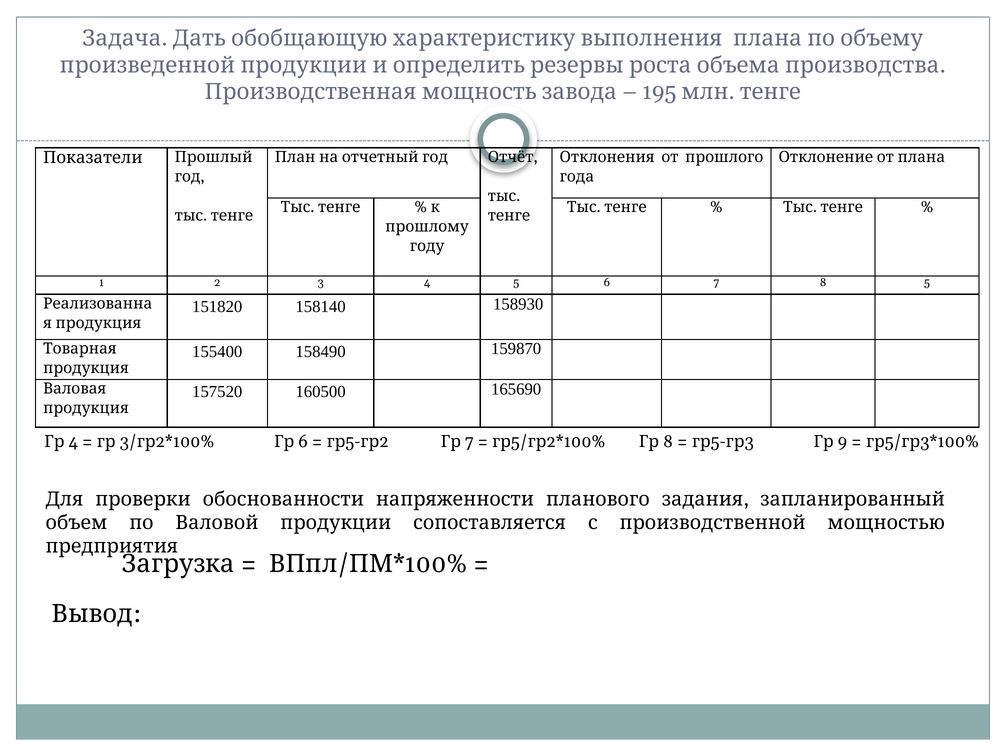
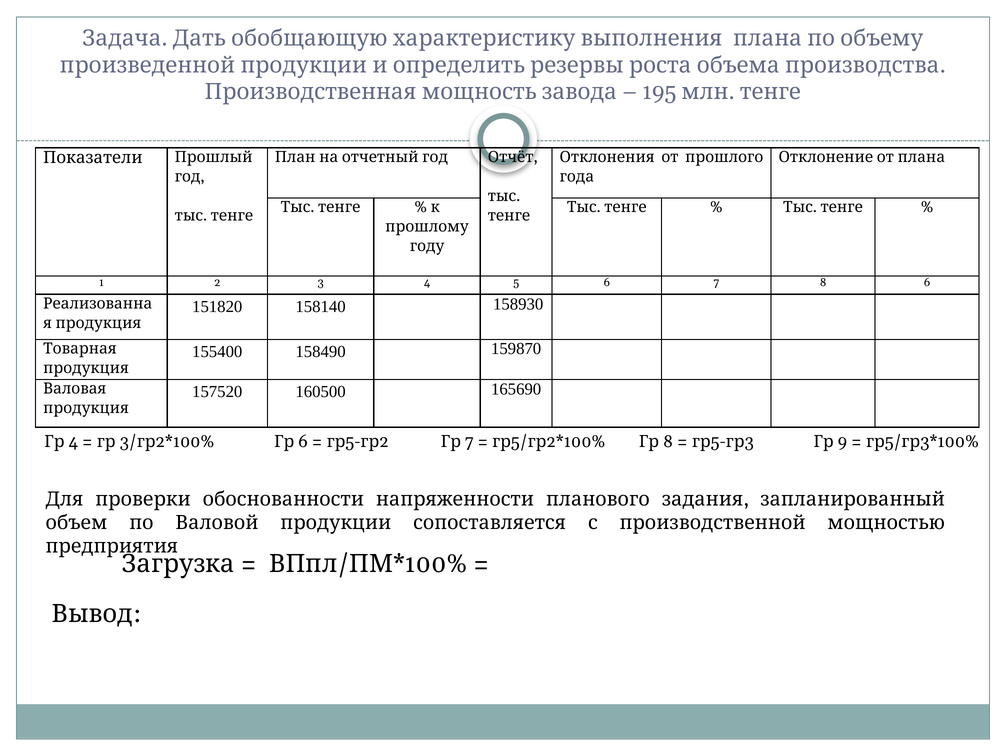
8 5: 5 -> 6 (927, 282)
